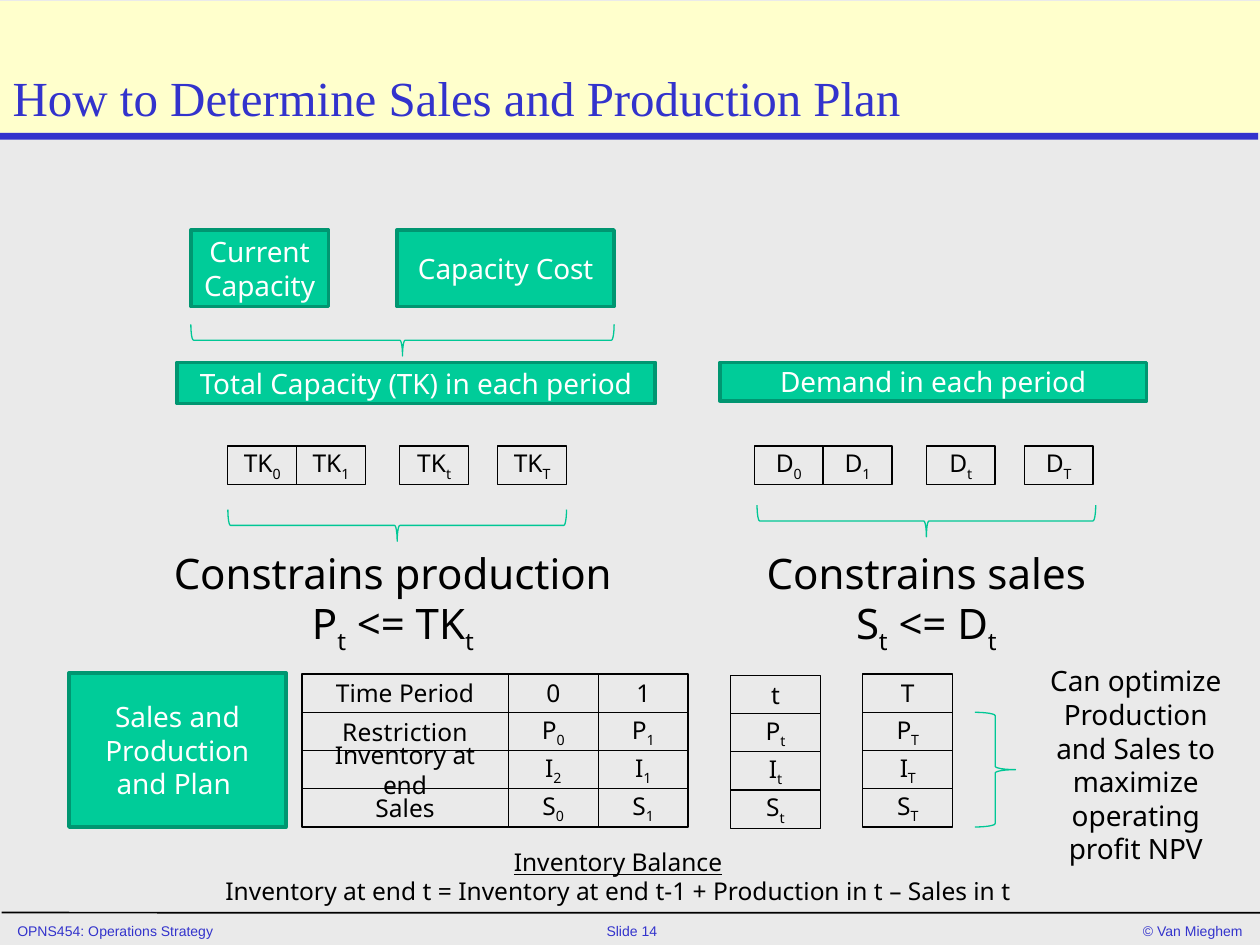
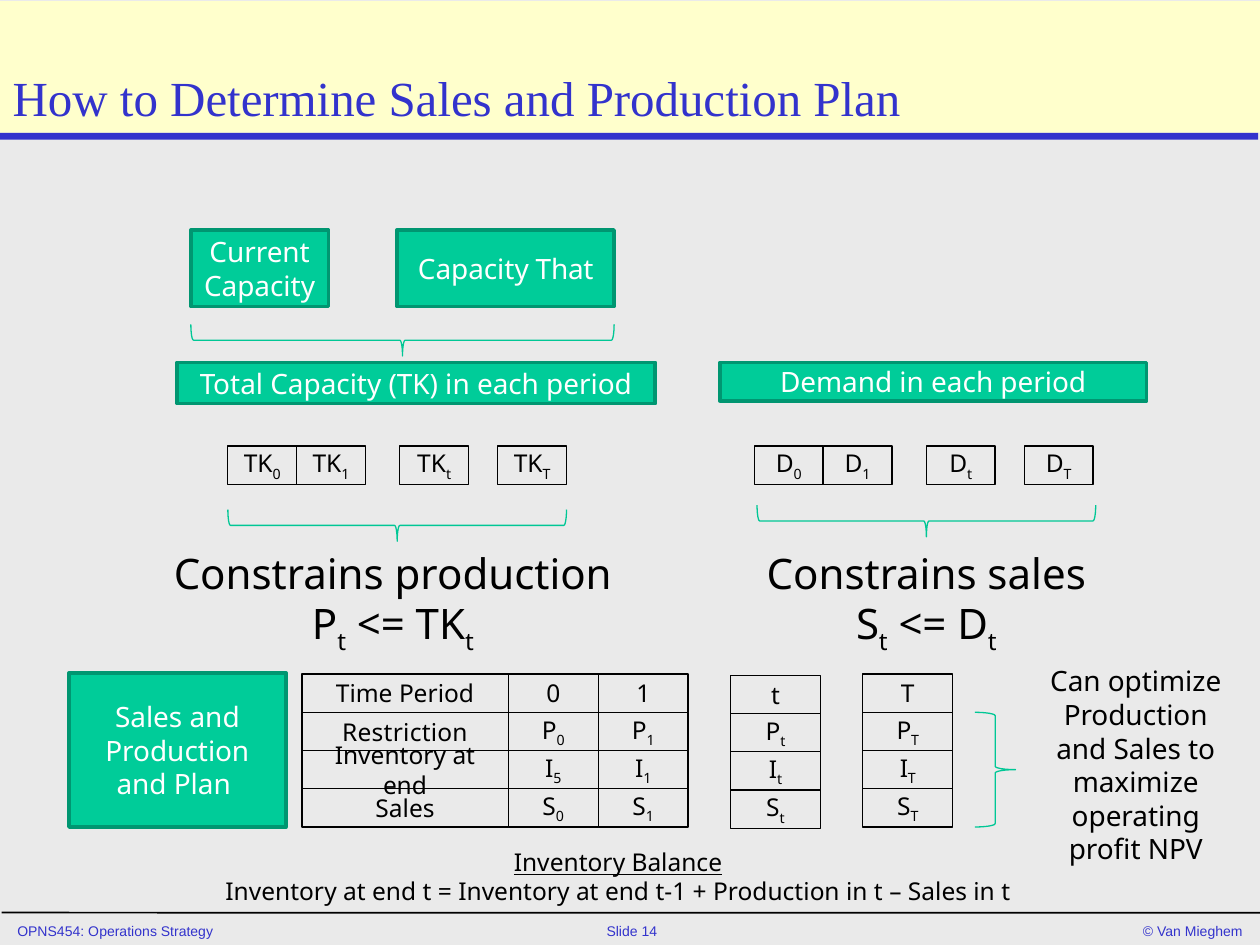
Cost: Cost -> That (565, 270)
2: 2 -> 5 (557, 779)
